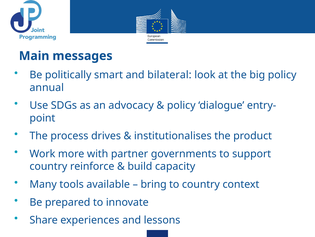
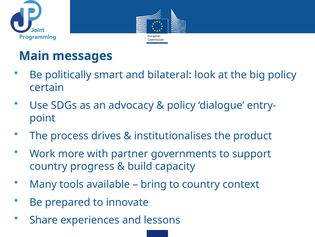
annual: annual -> certain (47, 87)
reinforce: reinforce -> progress (92, 166)
